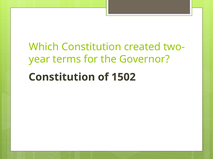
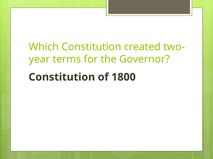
1502: 1502 -> 1800 (124, 77)
